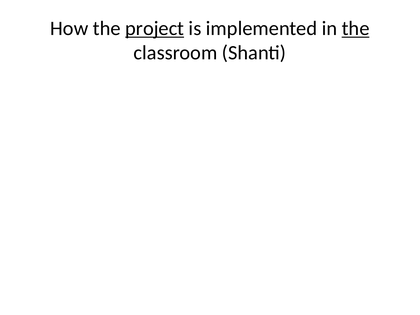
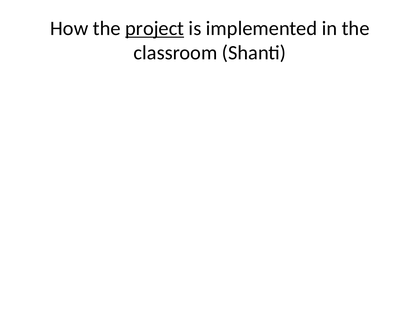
the underline: present -> none (356, 28)
